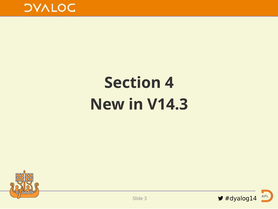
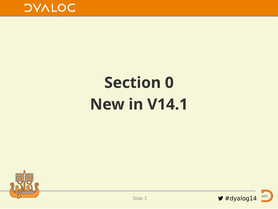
4: 4 -> 0 (169, 83)
V14.3: V14.3 -> V14.1 (168, 104)
